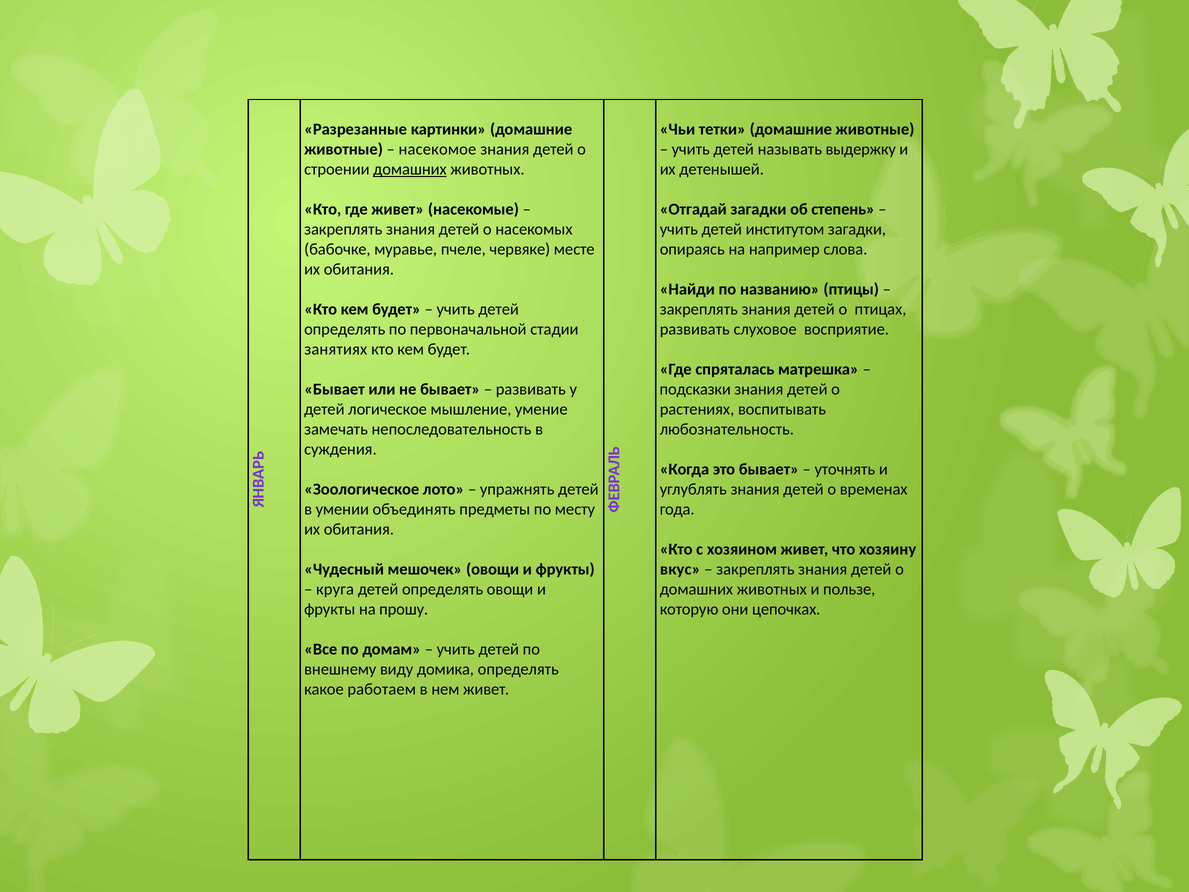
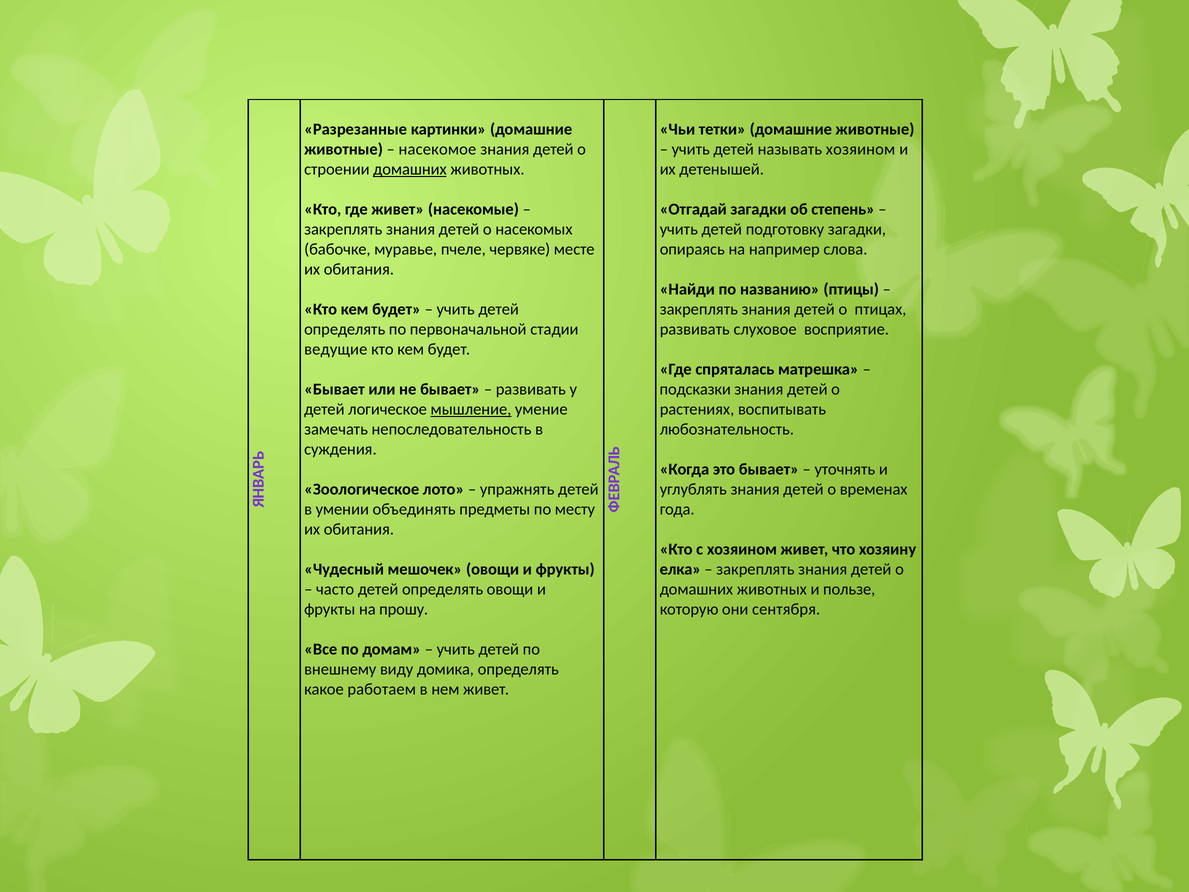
называть выдержку: выдержку -> хозяином (861, 149)
институтом: институтом -> подготовку (785, 229)
занятиях: занятиях -> ведущие (336, 349)
мышление underline: none -> present (471, 409)
вкус: вкус -> елка (680, 569)
круга: круга -> часто (335, 589)
цепочках: цепочках -> сентября (786, 609)
